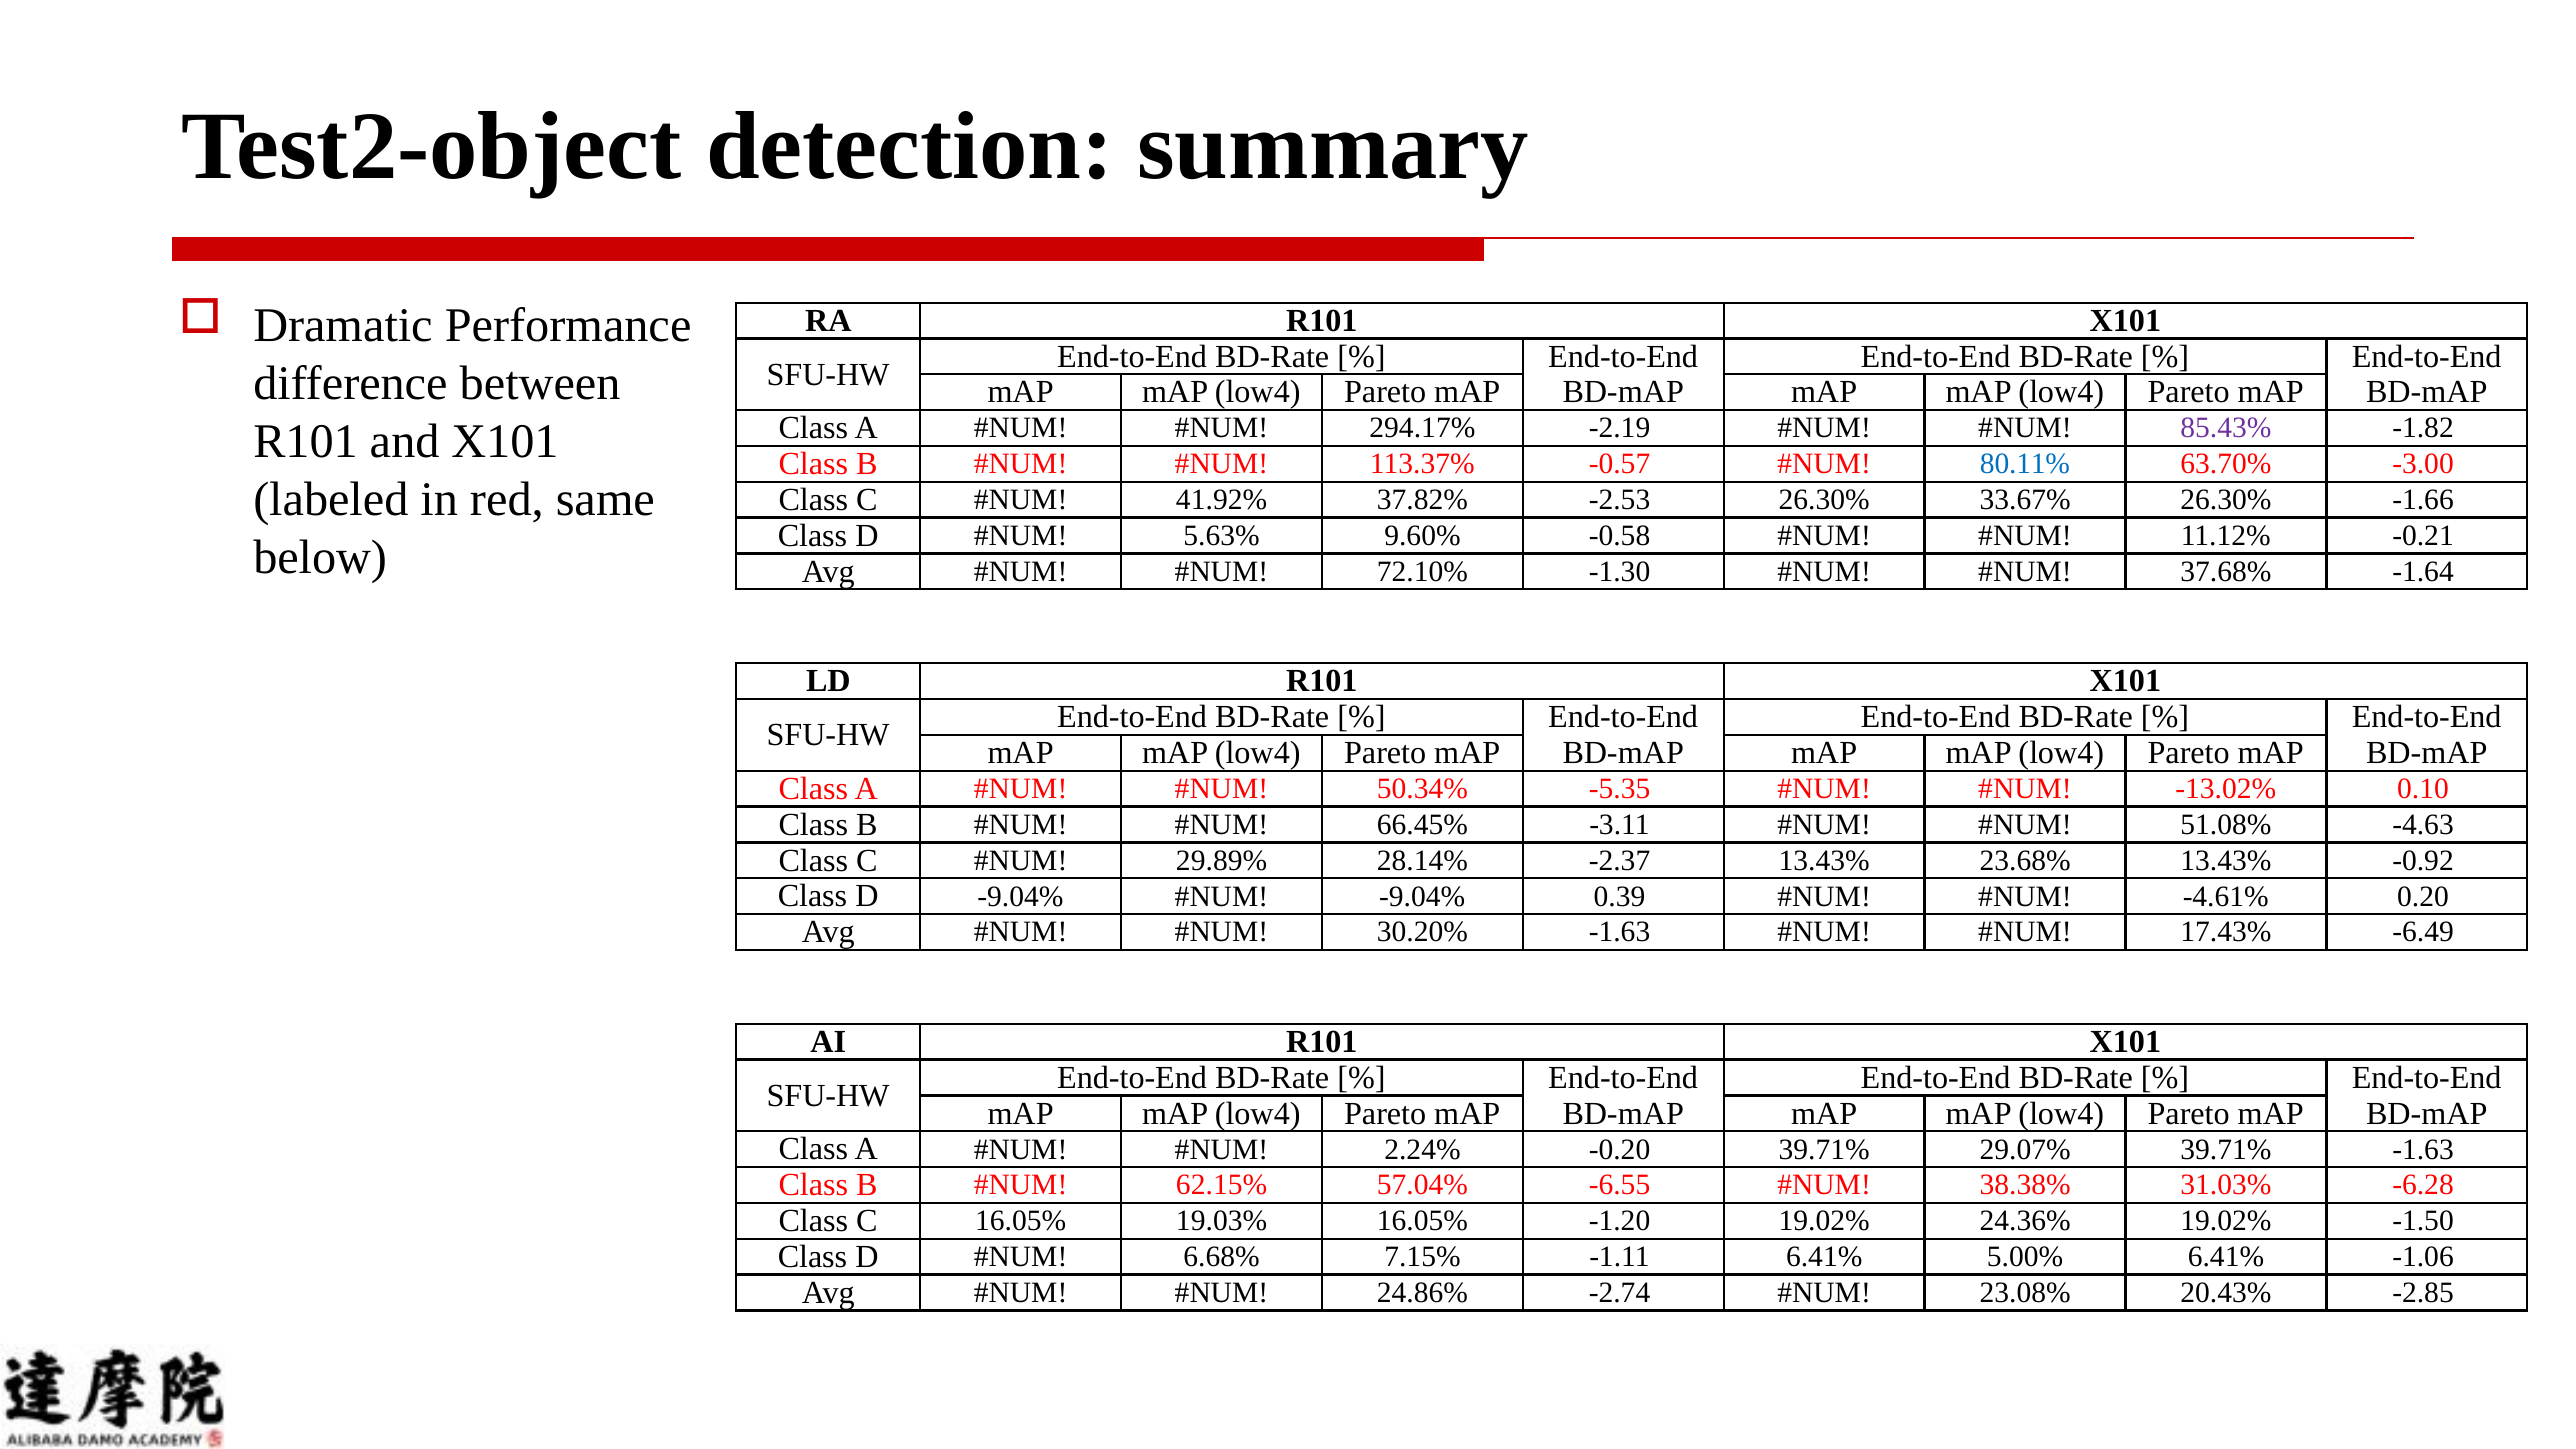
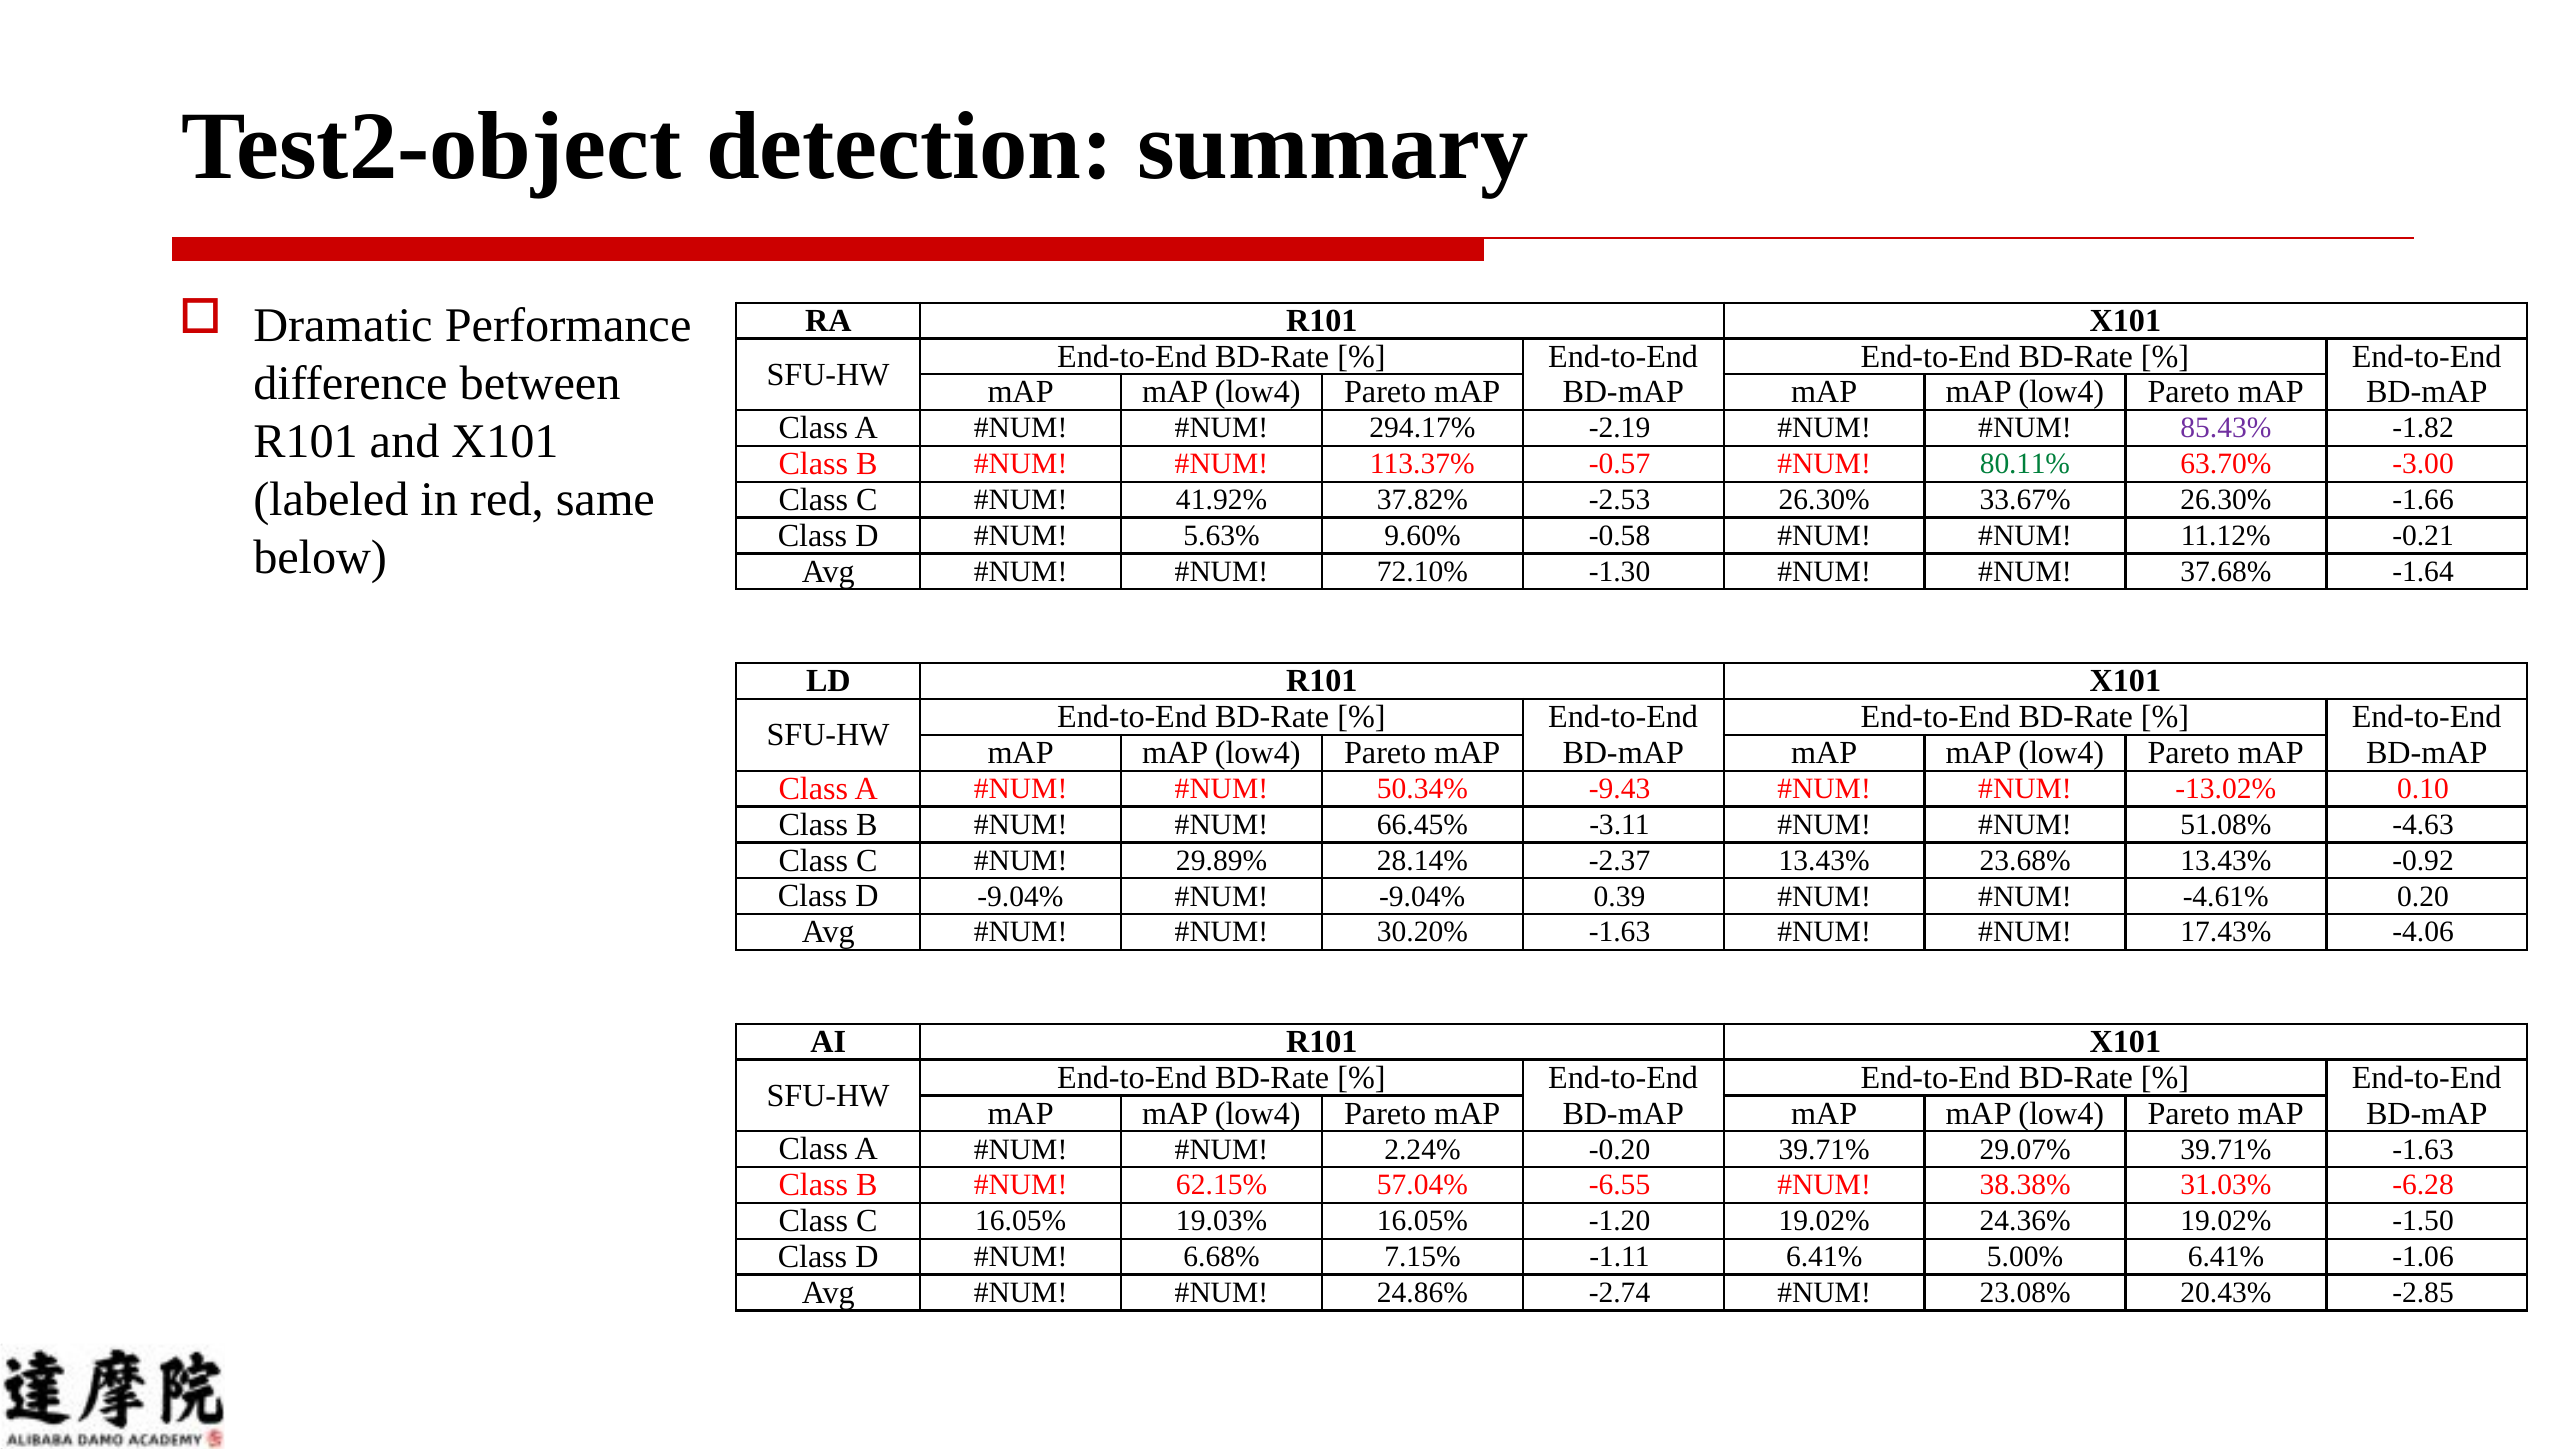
80.11% colour: blue -> green (2025, 464)
-5.35: -5.35 -> -9.43 (1620, 789)
-6.49: -6.49 -> -4.06 (2423, 932)
